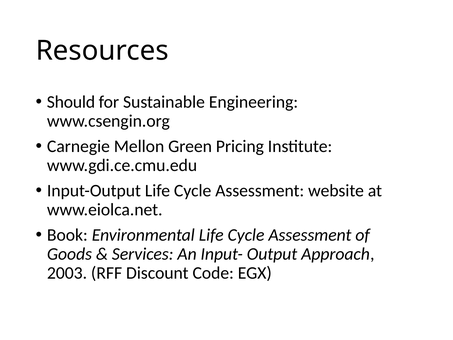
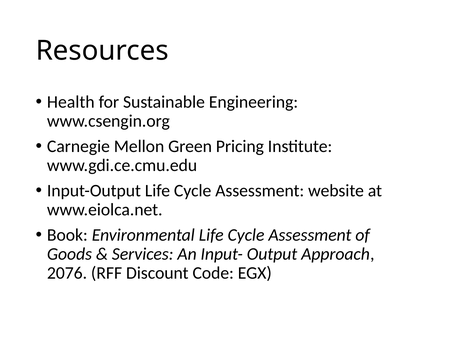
Should: Should -> Health (71, 102)
2003: 2003 -> 2076 (67, 273)
